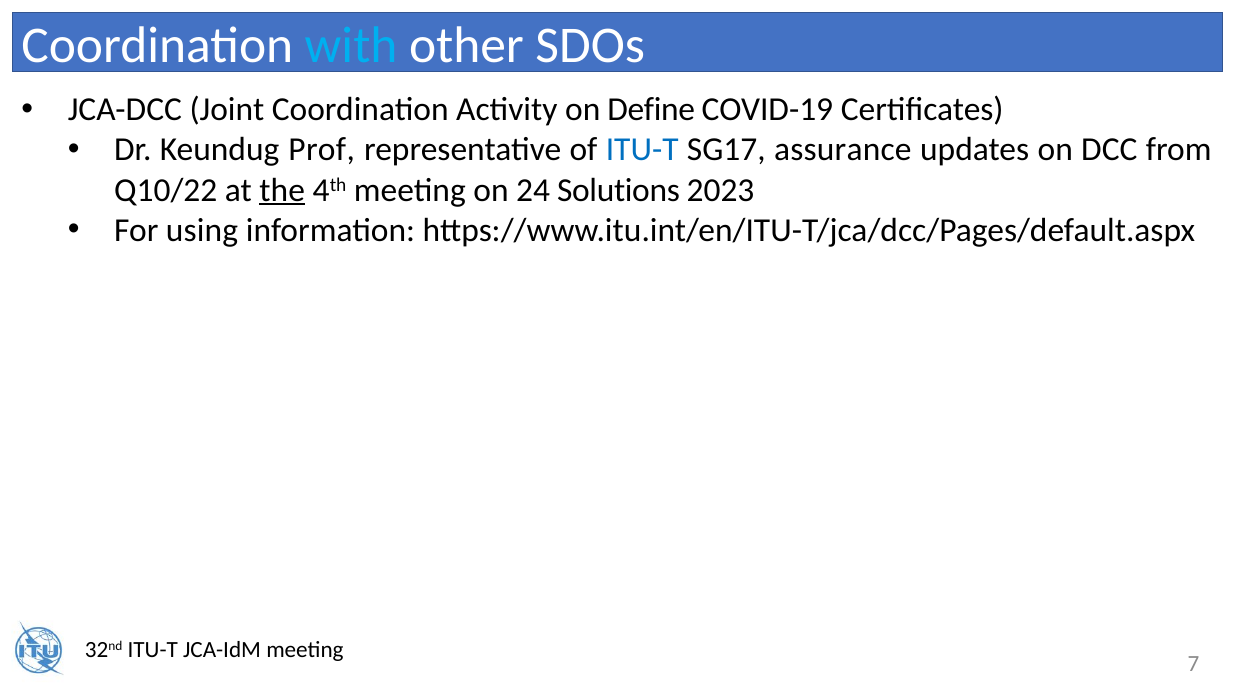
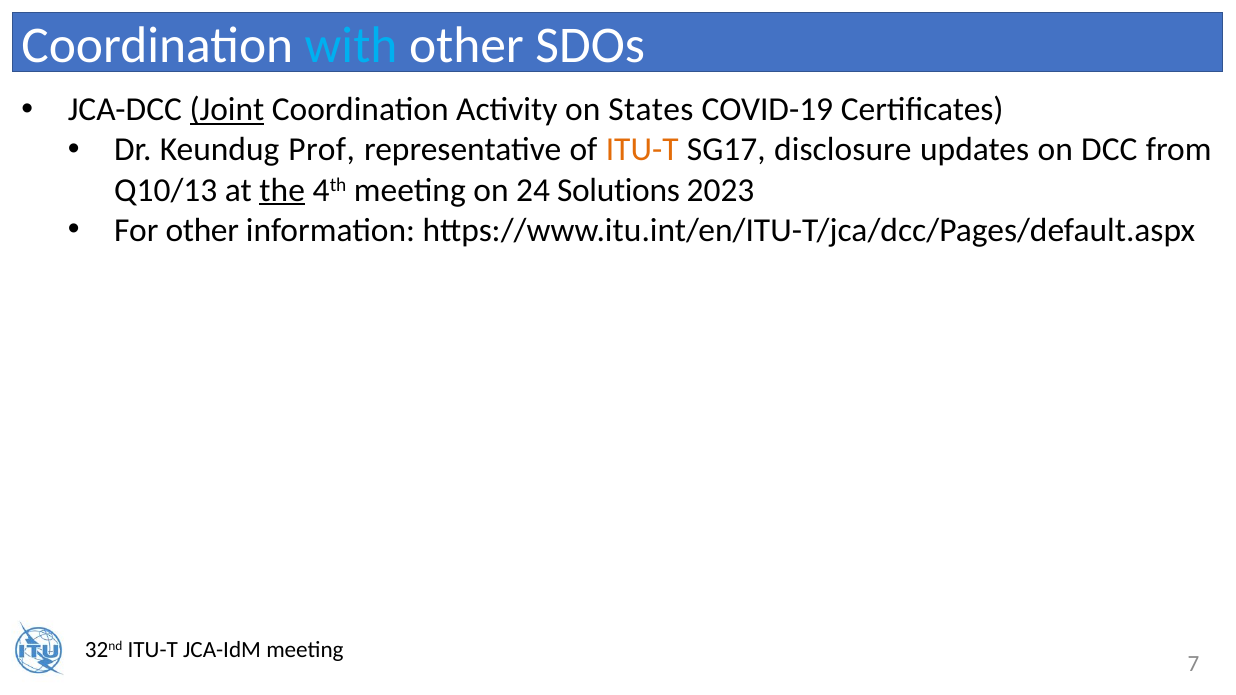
Joint underline: none -> present (227, 110)
Define: Define -> States (651, 110)
ITU-T colour: blue -> orange (642, 150)
assurance: assurance -> disclosure (843, 150)
Q10/22: Q10/22 -> Q10/13 (166, 190)
For using: using -> other (202, 230)
